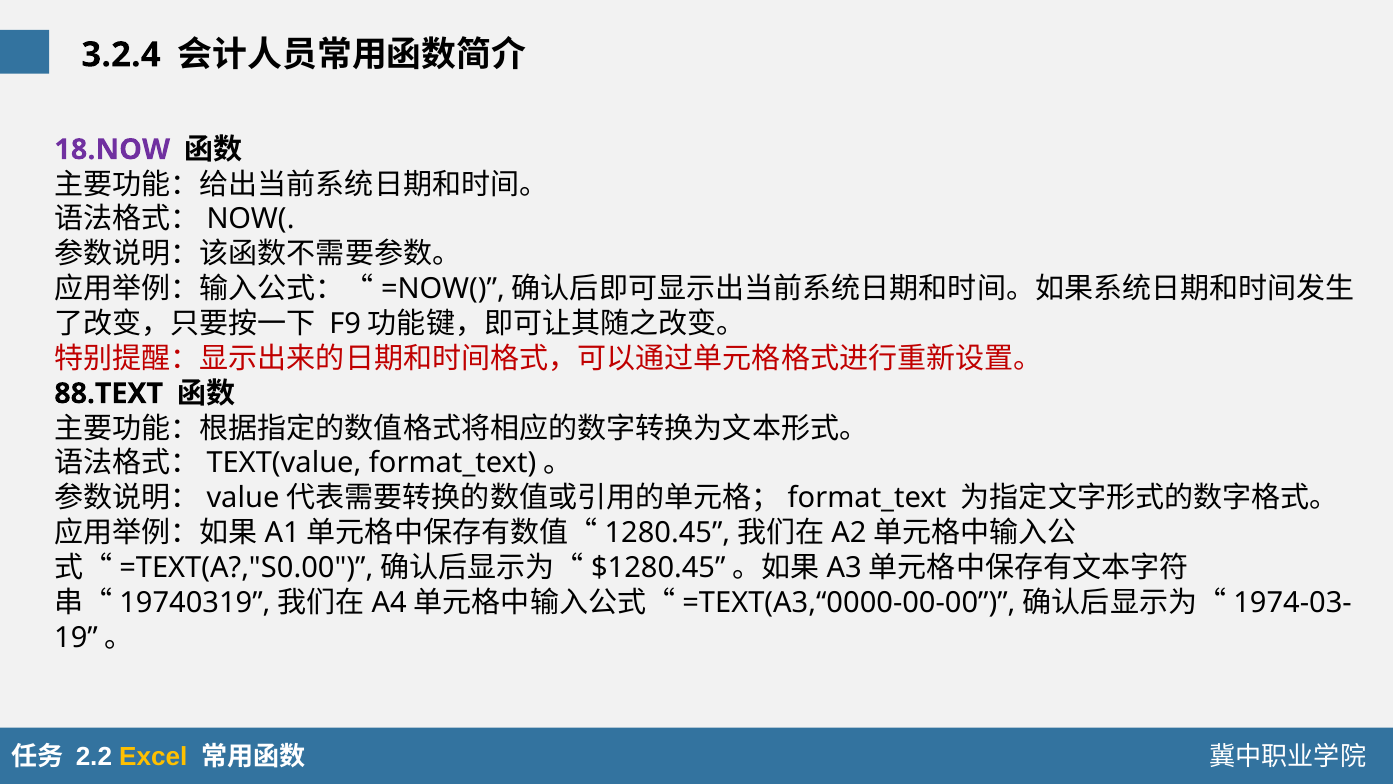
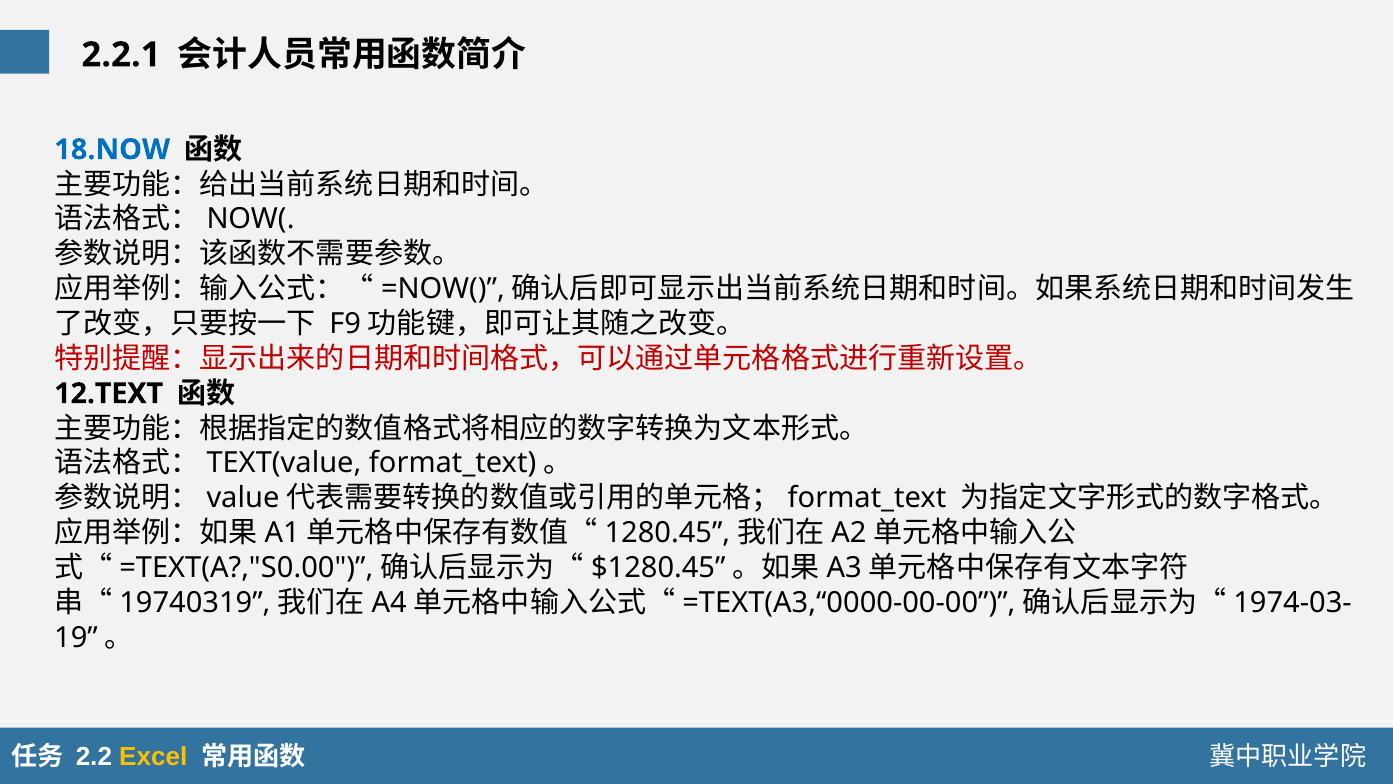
3.2.4: 3.2.4 -> 2.2.1 (121, 55)
18.NOW colour: purple -> blue (112, 149)
88.TEXT: 88.TEXT -> 12.TEXT (109, 393)
